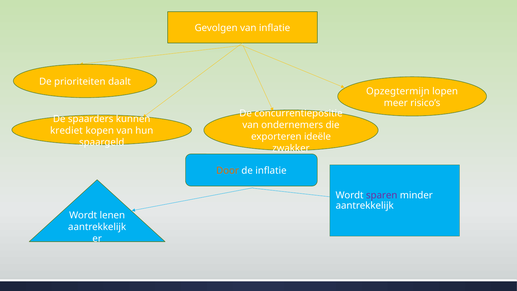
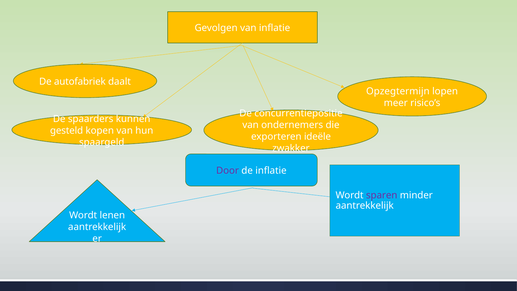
prioriteiten: prioriteiten -> autofabriek (80, 82)
krediet: krediet -> gesteld (67, 130)
Door colour: orange -> purple (228, 171)
